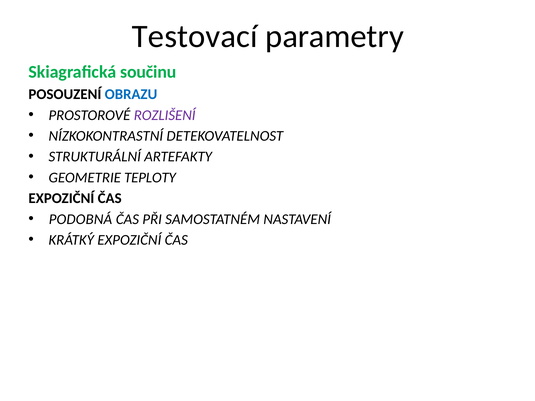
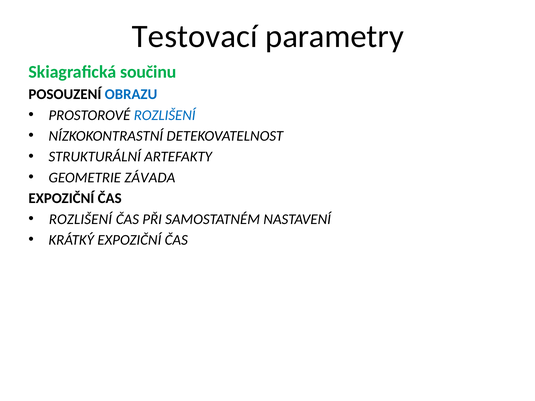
ROZLIŠENÍ colour: purple -> blue (165, 115)
TEPLOTY: TEPLOTY -> ZÁVADA (150, 178)
PODOBNÁ: PODOBNÁ -> ROZLIŠENÍ (80, 219)
